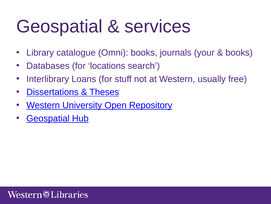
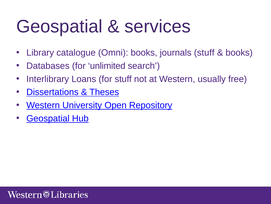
journals your: your -> stuff (204, 53)
locations: locations -> unlimited (107, 66)
